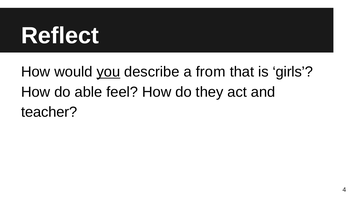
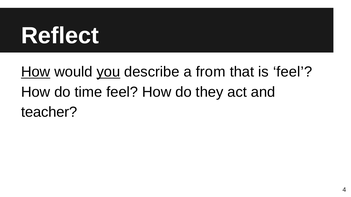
How underline: none -> present (36, 72)
is girls: girls -> feel (293, 72)
able: able -> time (88, 92)
